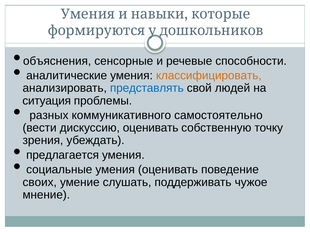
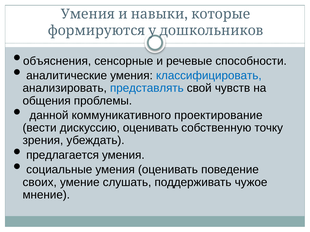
классифицировать colour: orange -> blue (209, 76)
людей: людей -> чувств (233, 88)
ситуация: ситуация -> общения (47, 101)
разных: разных -> данной (49, 116)
самостоятельно: самостоятельно -> проектирование (218, 116)
